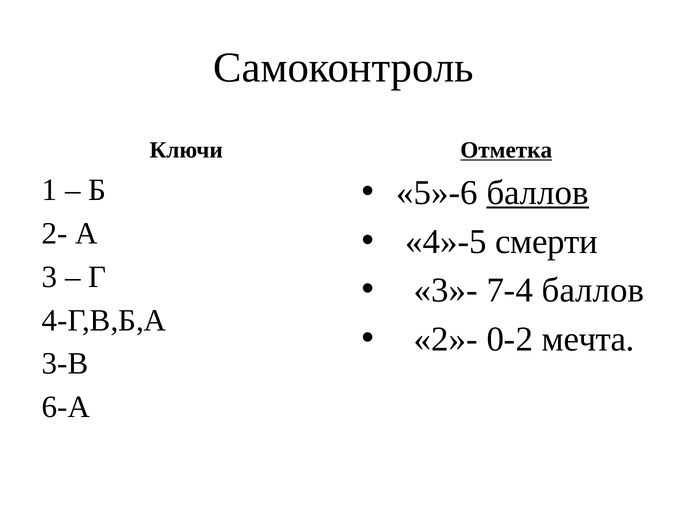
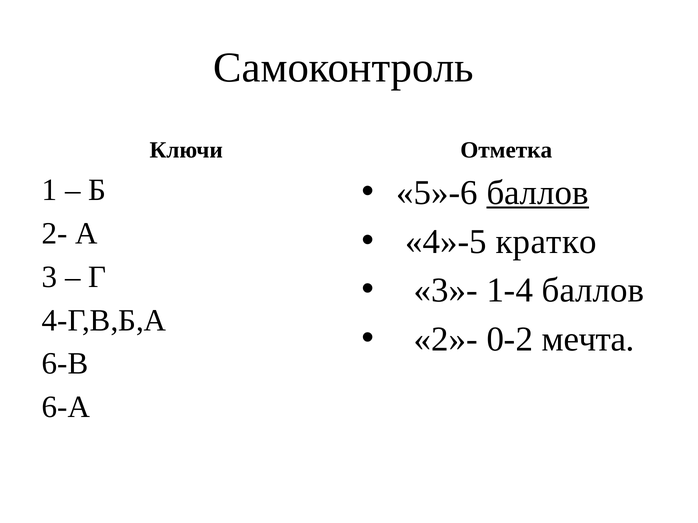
Отметка underline: present -> none (506, 150)
смерти: смерти -> кратко (546, 242)
7-4: 7-4 -> 1-4 (510, 291)
3-В: 3-В -> 6-В (65, 364)
